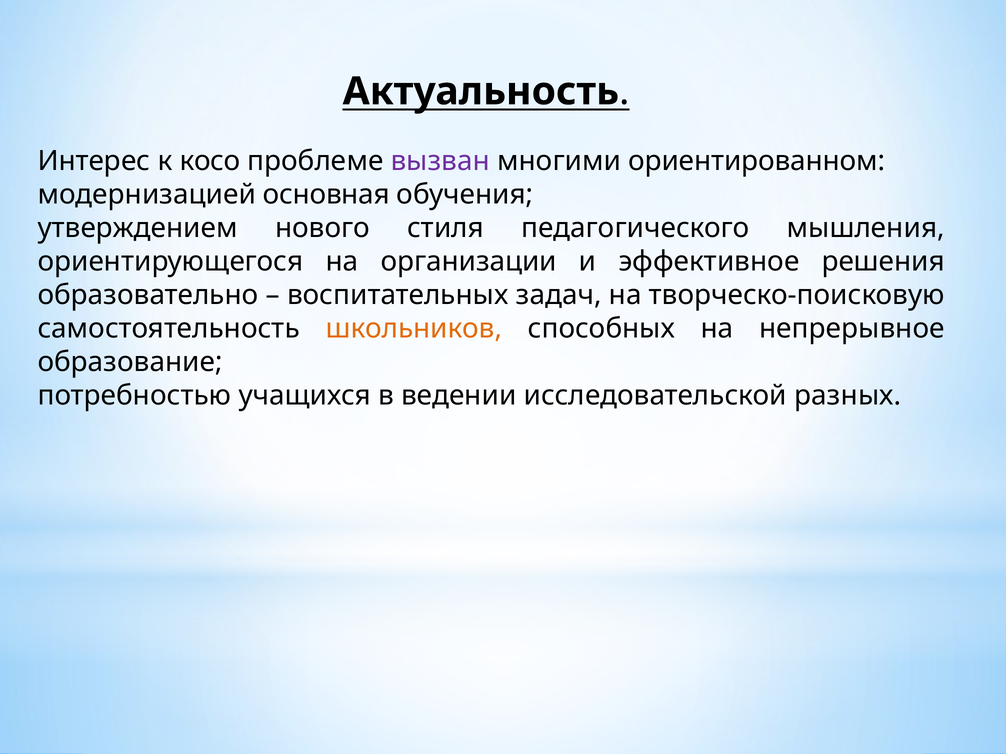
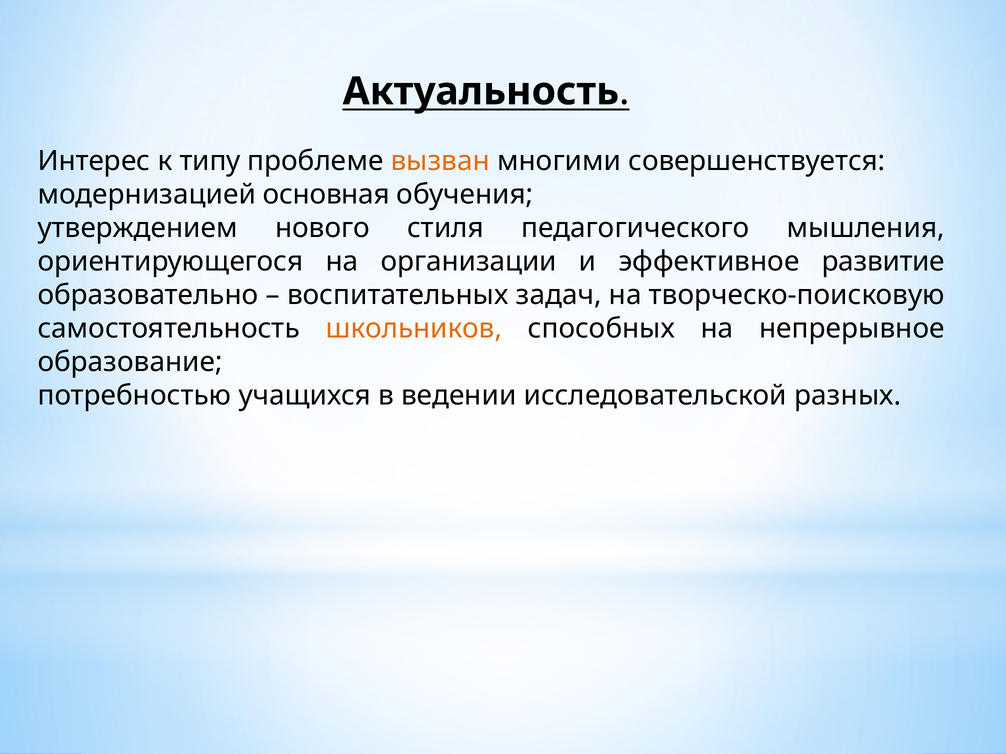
косо: косо -> типу (210, 161)
вызван colour: purple -> orange (440, 161)
ориентированном: ориентированном -> совершенствуется (757, 161)
решения: решения -> развитие (883, 262)
